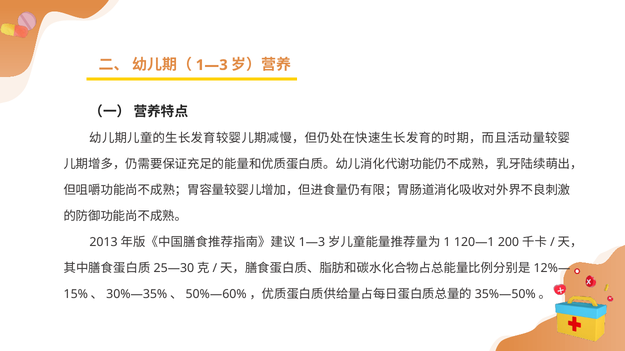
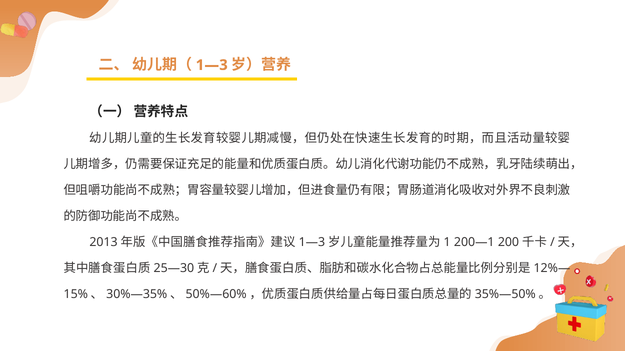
120—1: 120—1 -> 200—1 (474, 242)
